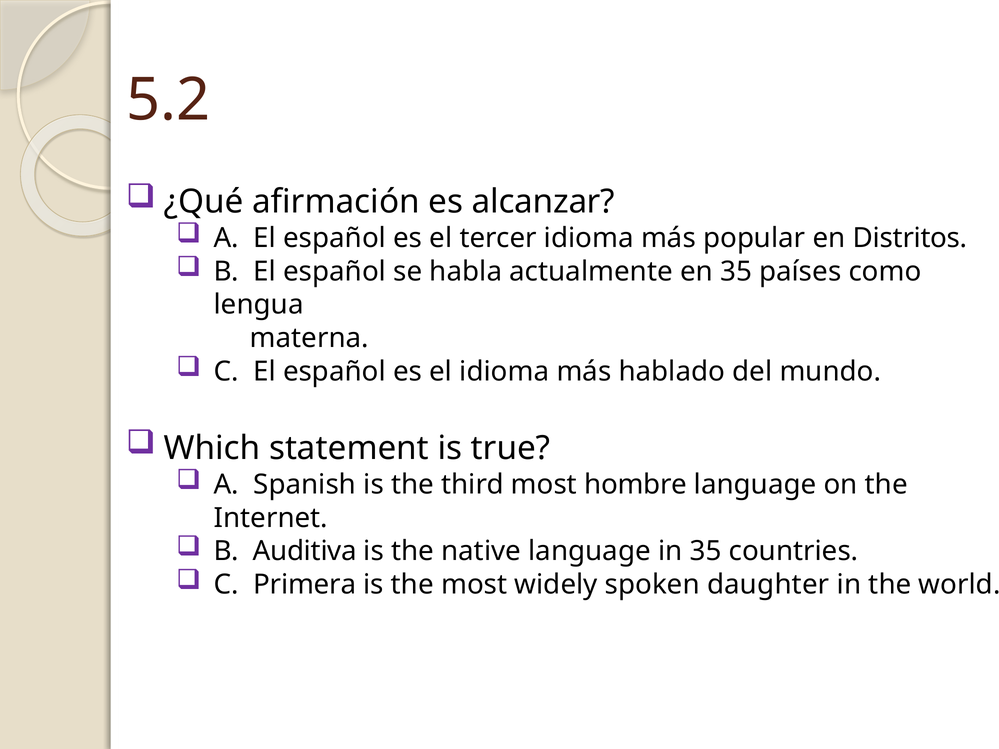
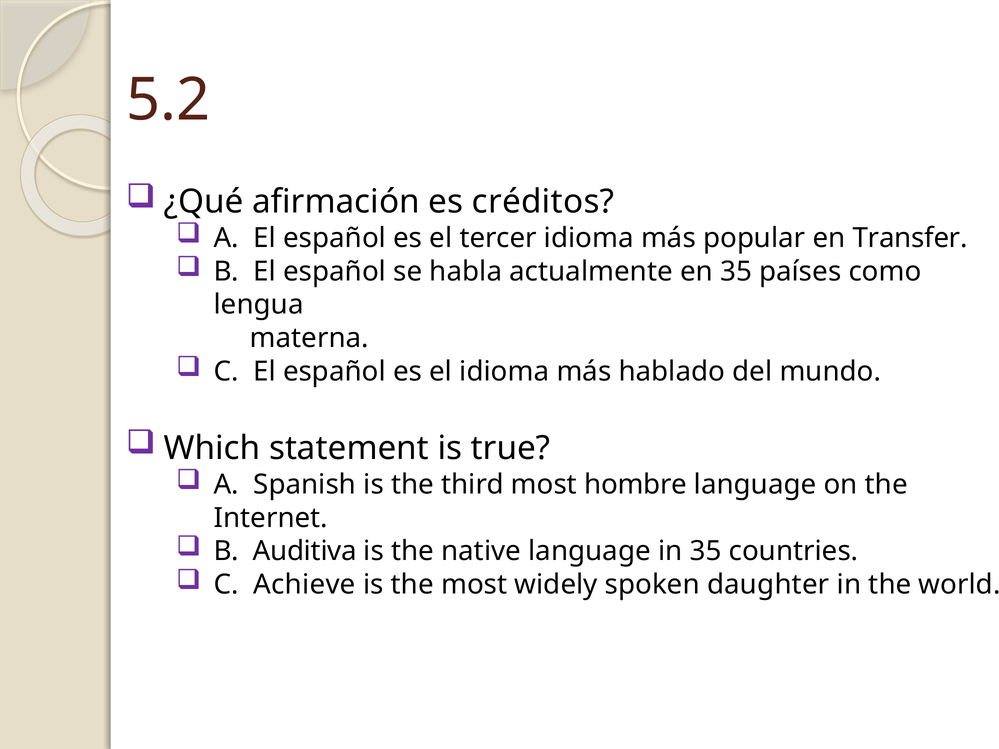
alcanzar: alcanzar -> créditos (543, 202)
Distritos: Distritos -> Transfer (910, 238)
Primera: Primera -> Achieve (304, 585)
